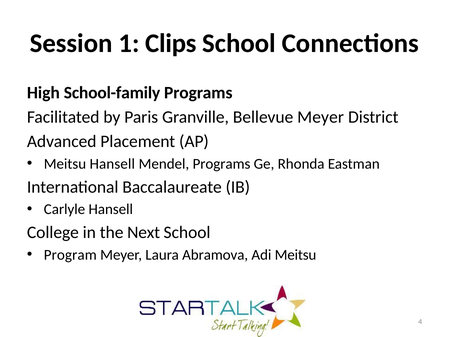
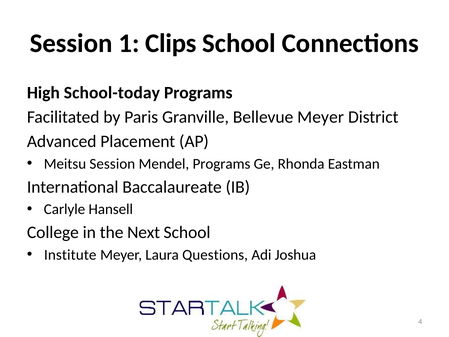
School-family: School-family -> School-today (112, 93)
Meitsu Hansell: Hansell -> Session (112, 164)
Program: Program -> Institute (70, 255)
Abramova: Abramova -> Questions (215, 255)
Adi Meitsu: Meitsu -> Joshua (295, 255)
